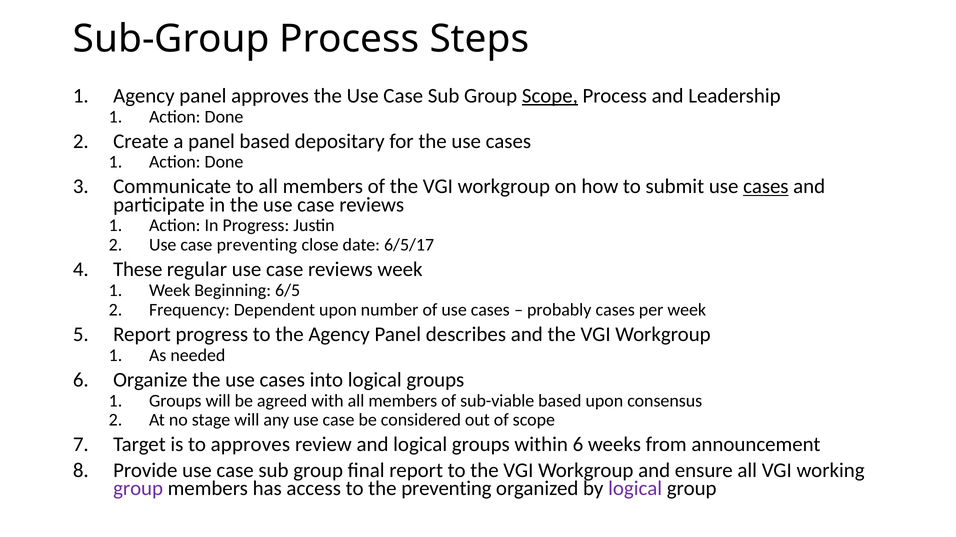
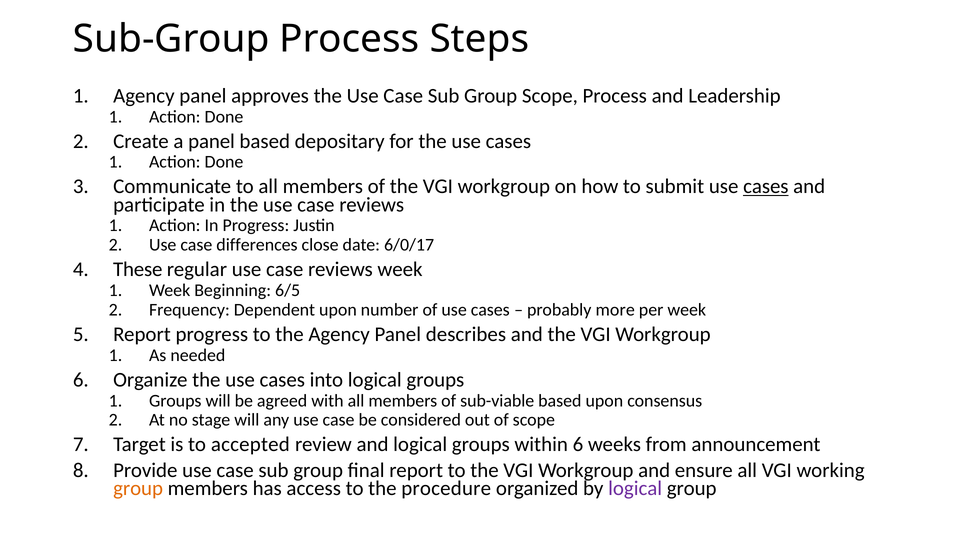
Scope underline: present -> none (550, 96)
case preventing: preventing -> differences (257, 245)
6/5/17: 6/5/17 -> 6/0/17 (409, 245)
probably cases: cases -> more (615, 310)
to approves: approves -> accepted (250, 445)
group colour: purple -> orange (138, 489)
the preventing: preventing -> procedure (446, 489)
